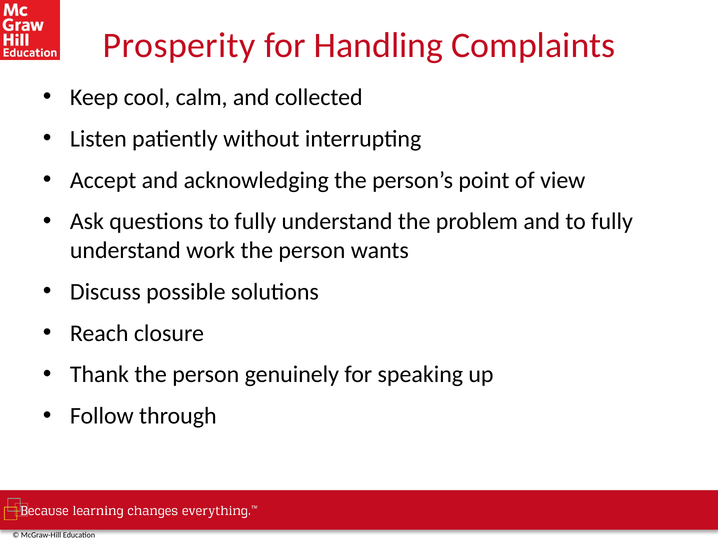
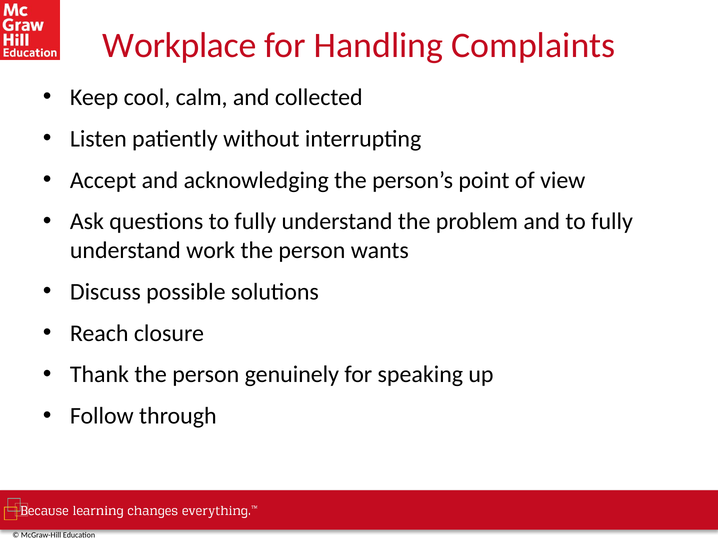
Prosperity: Prosperity -> Workplace (179, 46)
